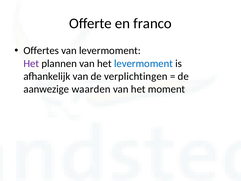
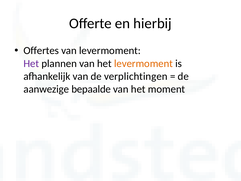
franco: franco -> hierbij (153, 23)
levermoment colour: blue -> orange (143, 63)
waarden: waarden -> bepaalde (91, 89)
